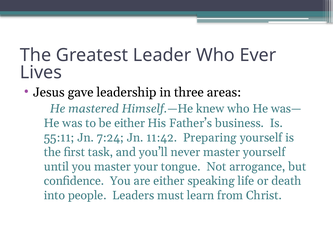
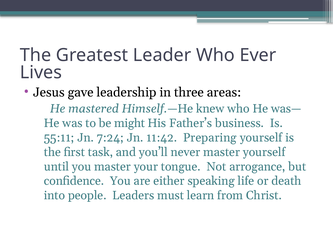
be either: either -> might (130, 123)
